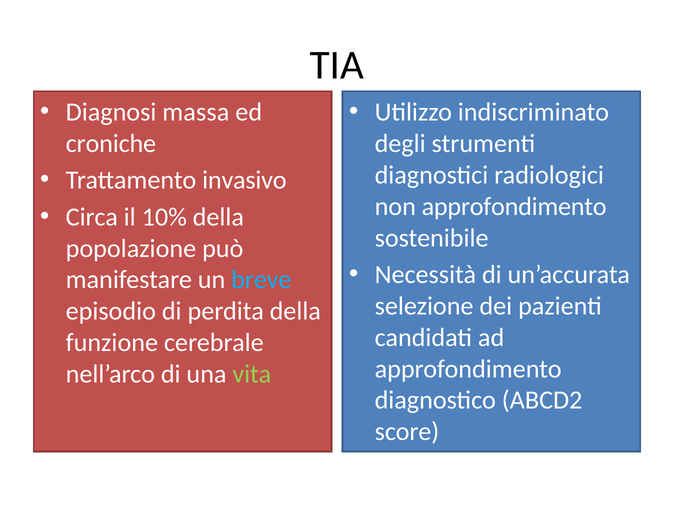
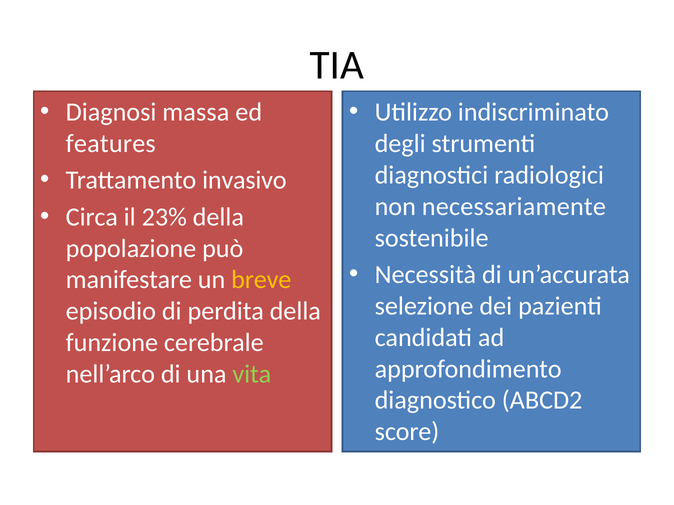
croniche: croniche -> features (111, 144)
non approfondimento: approfondimento -> necessariamente (514, 207)
10%: 10% -> 23% (164, 217)
breve colour: light blue -> yellow (261, 280)
